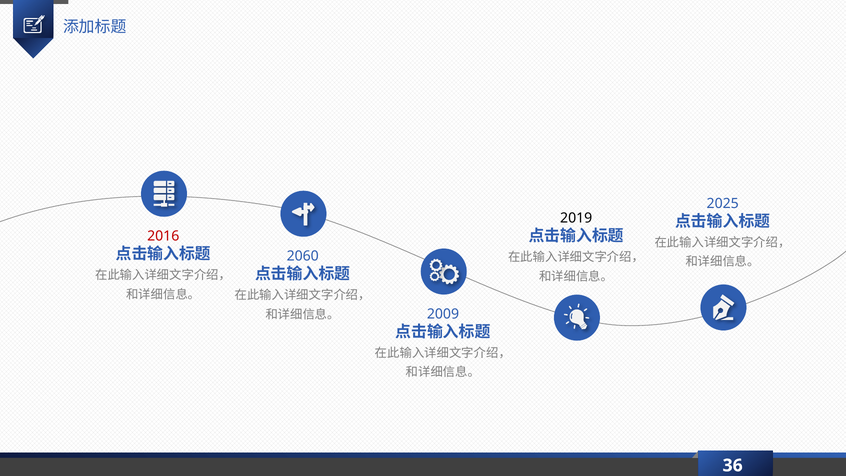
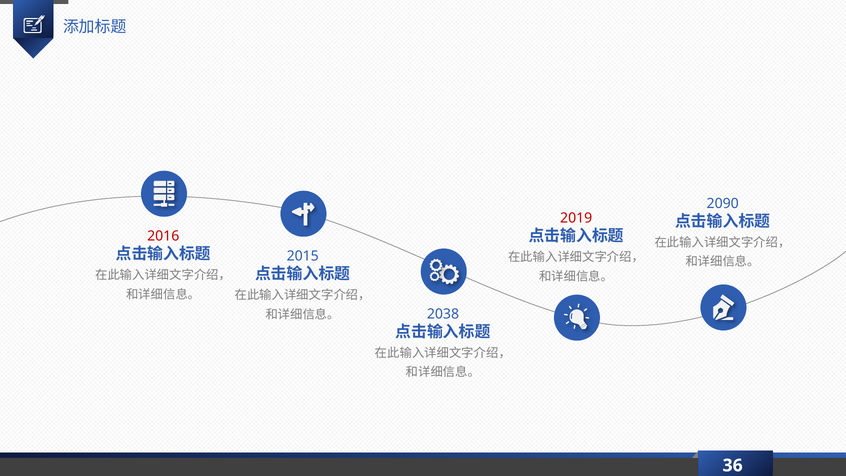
2025: 2025 -> 2090 (723, 203)
2019 colour: black -> red (576, 218)
2060: 2060 -> 2015 (303, 256)
2009: 2009 -> 2038 (443, 314)
